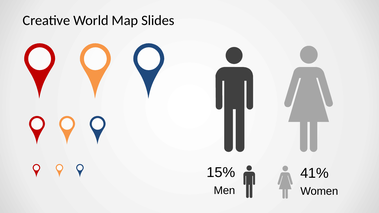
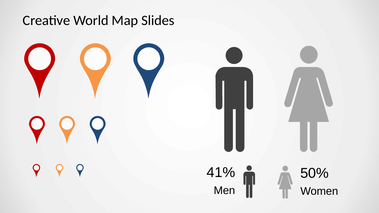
15%: 15% -> 41% (221, 173)
41%: 41% -> 50% (314, 173)
